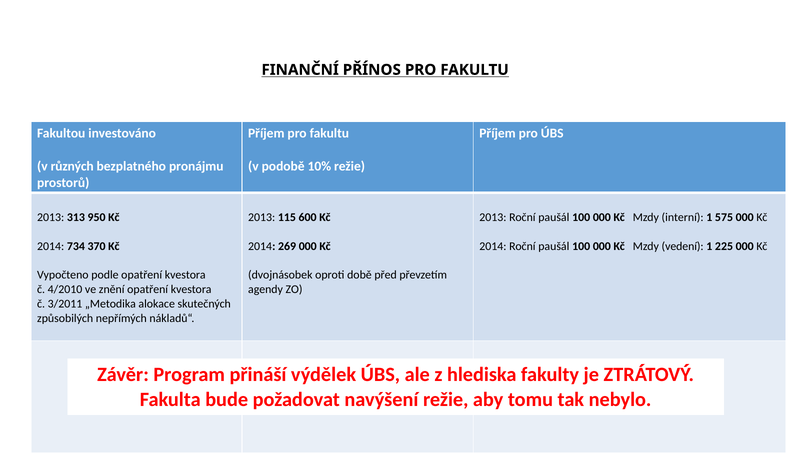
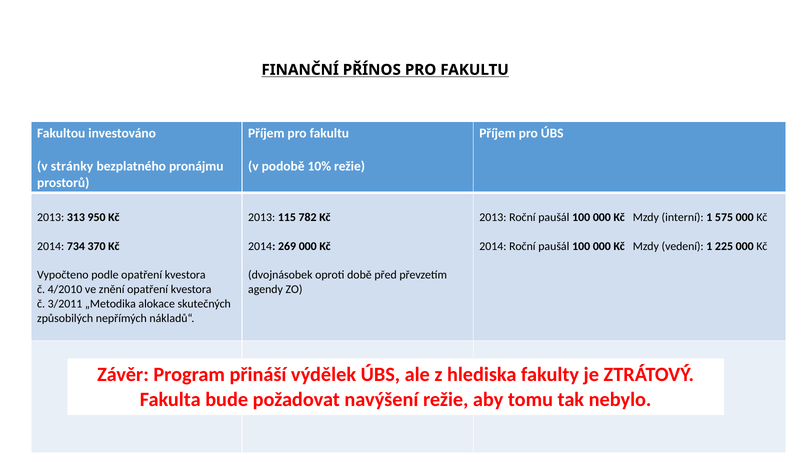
různých: různých -> stránky (72, 166)
600: 600 -> 782 (308, 218)
